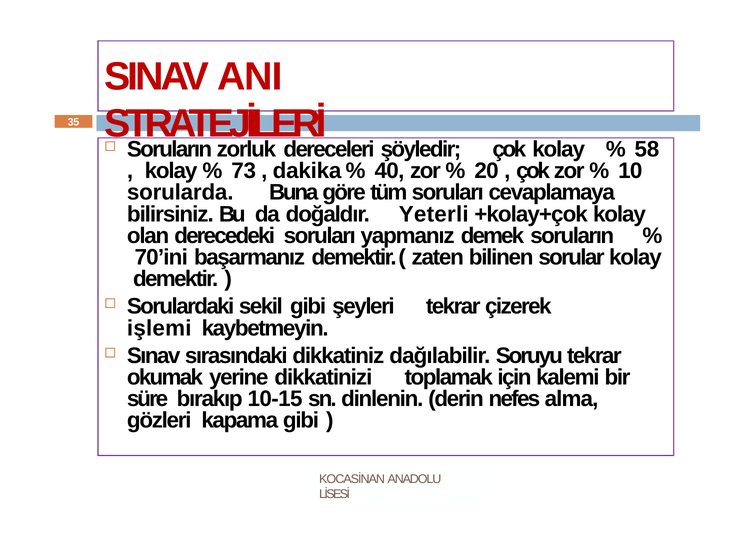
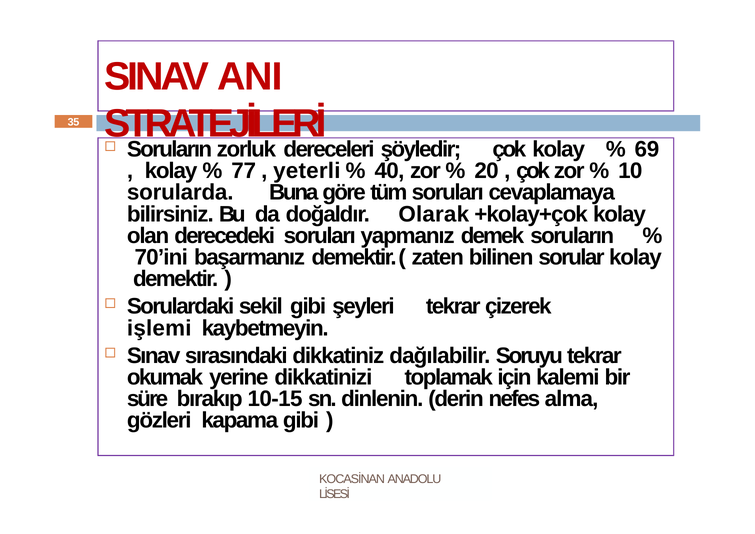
58: 58 -> 69 (647, 149)
73: 73 -> 77 (244, 171)
dakika: dakika -> yeterli (307, 171)
Yeterli: Yeterli -> Olarak (434, 214)
